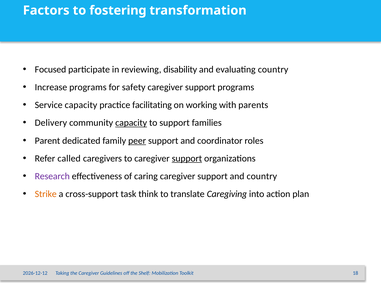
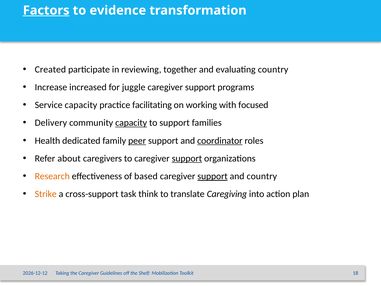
Factors underline: none -> present (46, 10)
fostering: fostering -> evidence (118, 10)
Focused: Focused -> Created (50, 69)
disability: disability -> together (180, 69)
Increase programs: programs -> increased (88, 87)
safety: safety -> juggle (134, 87)
parents: parents -> focused (253, 105)
Parent: Parent -> Health (47, 141)
coordinator underline: none -> present (220, 141)
called: called -> about (69, 158)
Research colour: purple -> orange (52, 176)
caring: caring -> based (146, 176)
support underline: none -> present (213, 176)
